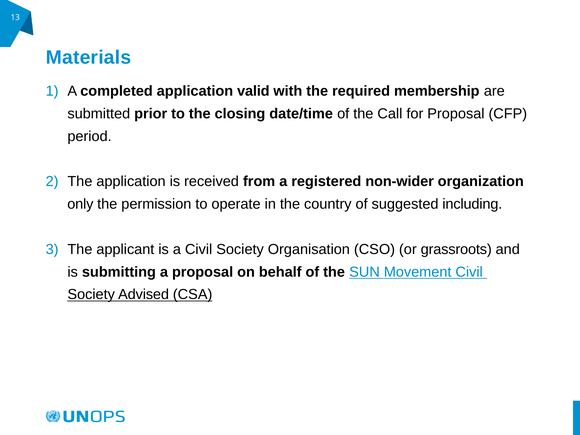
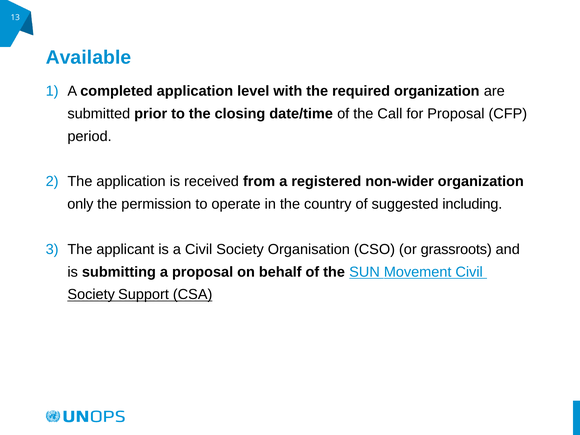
Materials: Materials -> Available (89, 58)
valid: valid -> level (253, 91)
required membership: membership -> organization (437, 91)
Advised: Advised -> Support (144, 295)
